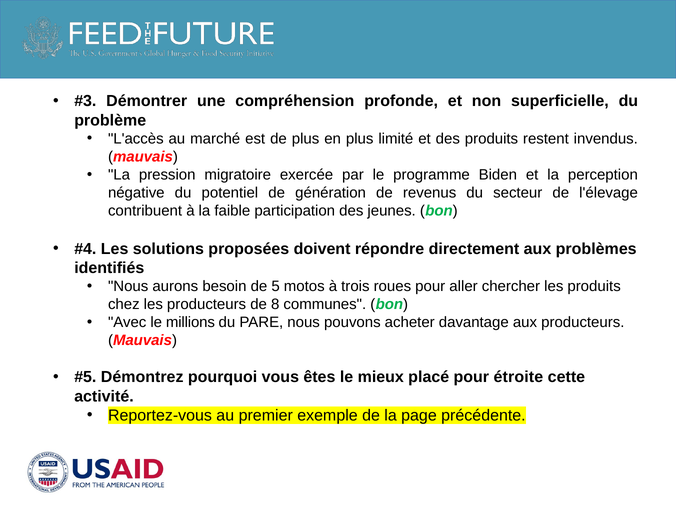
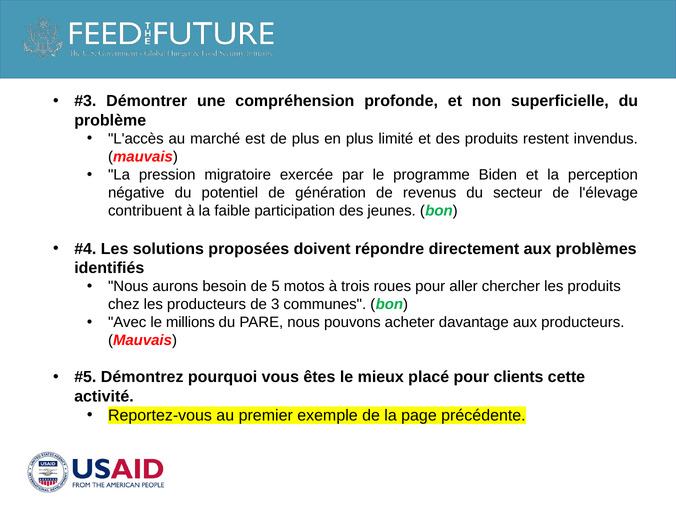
8: 8 -> 3 (275, 304)
étroite: étroite -> clients (518, 377)
